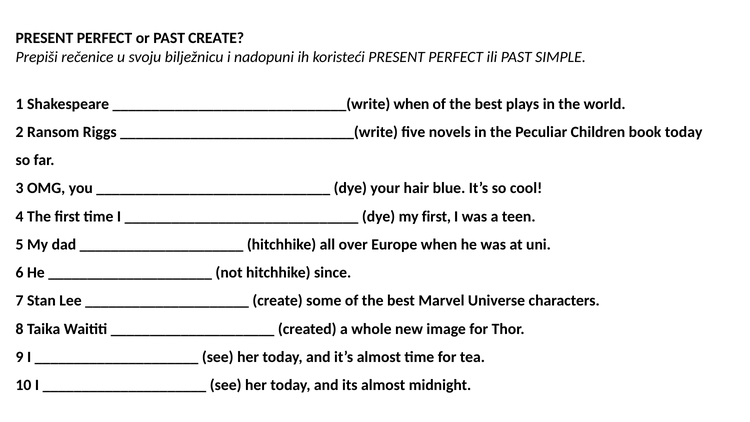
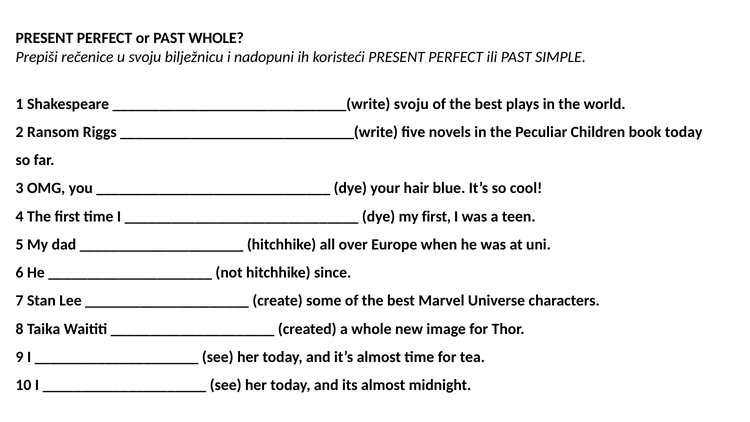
PAST CREATE: CREATE -> WHOLE (216, 38)
______________________________(write when: when -> svoju (411, 104)
